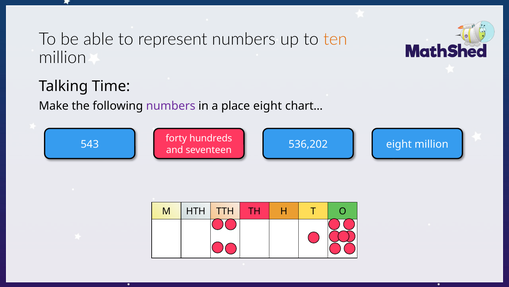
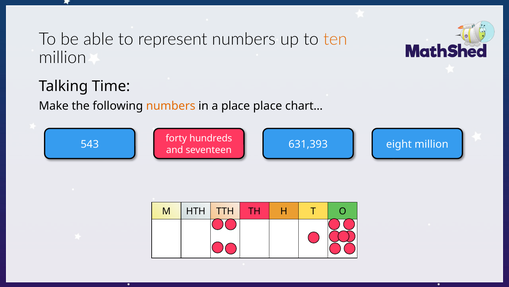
numbers colour: purple -> orange (171, 106)
place eight: eight -> place (268, 106)
536,202: 536,202 -> 631,393 (308, 144)
